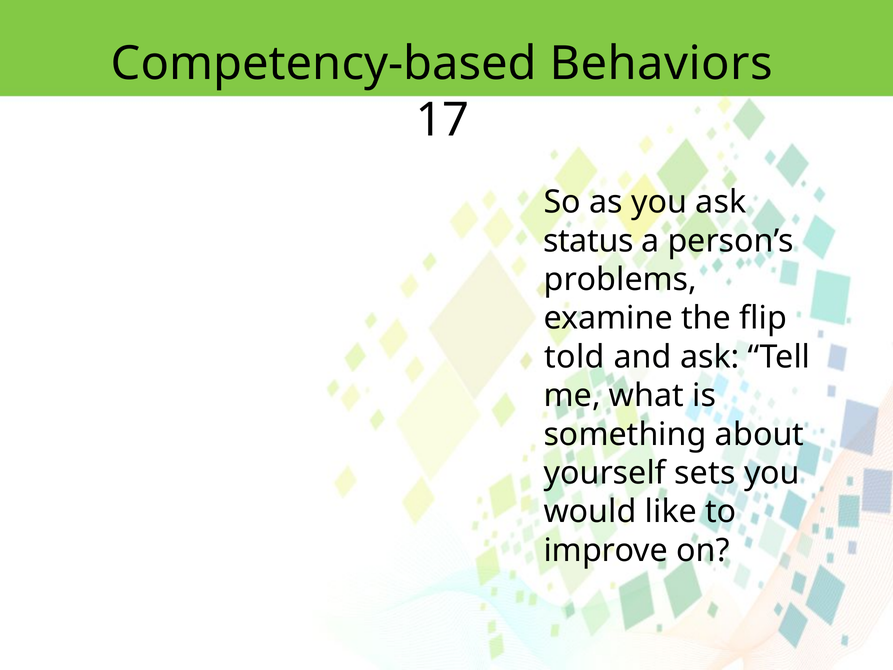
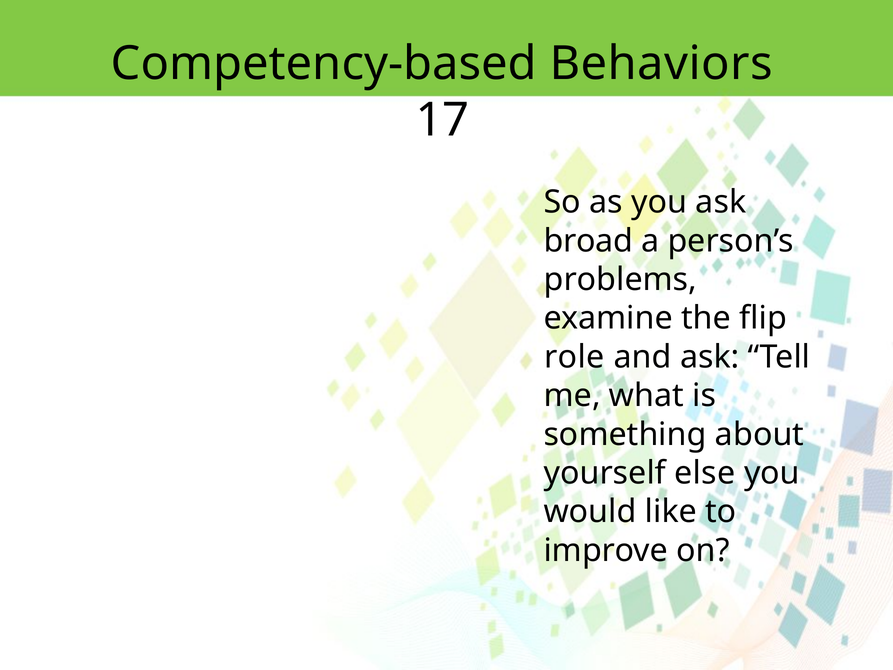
status: status -> broad (588, 241)
told: told -> role (574, 357)
sets: sets -> else (705, 473)
